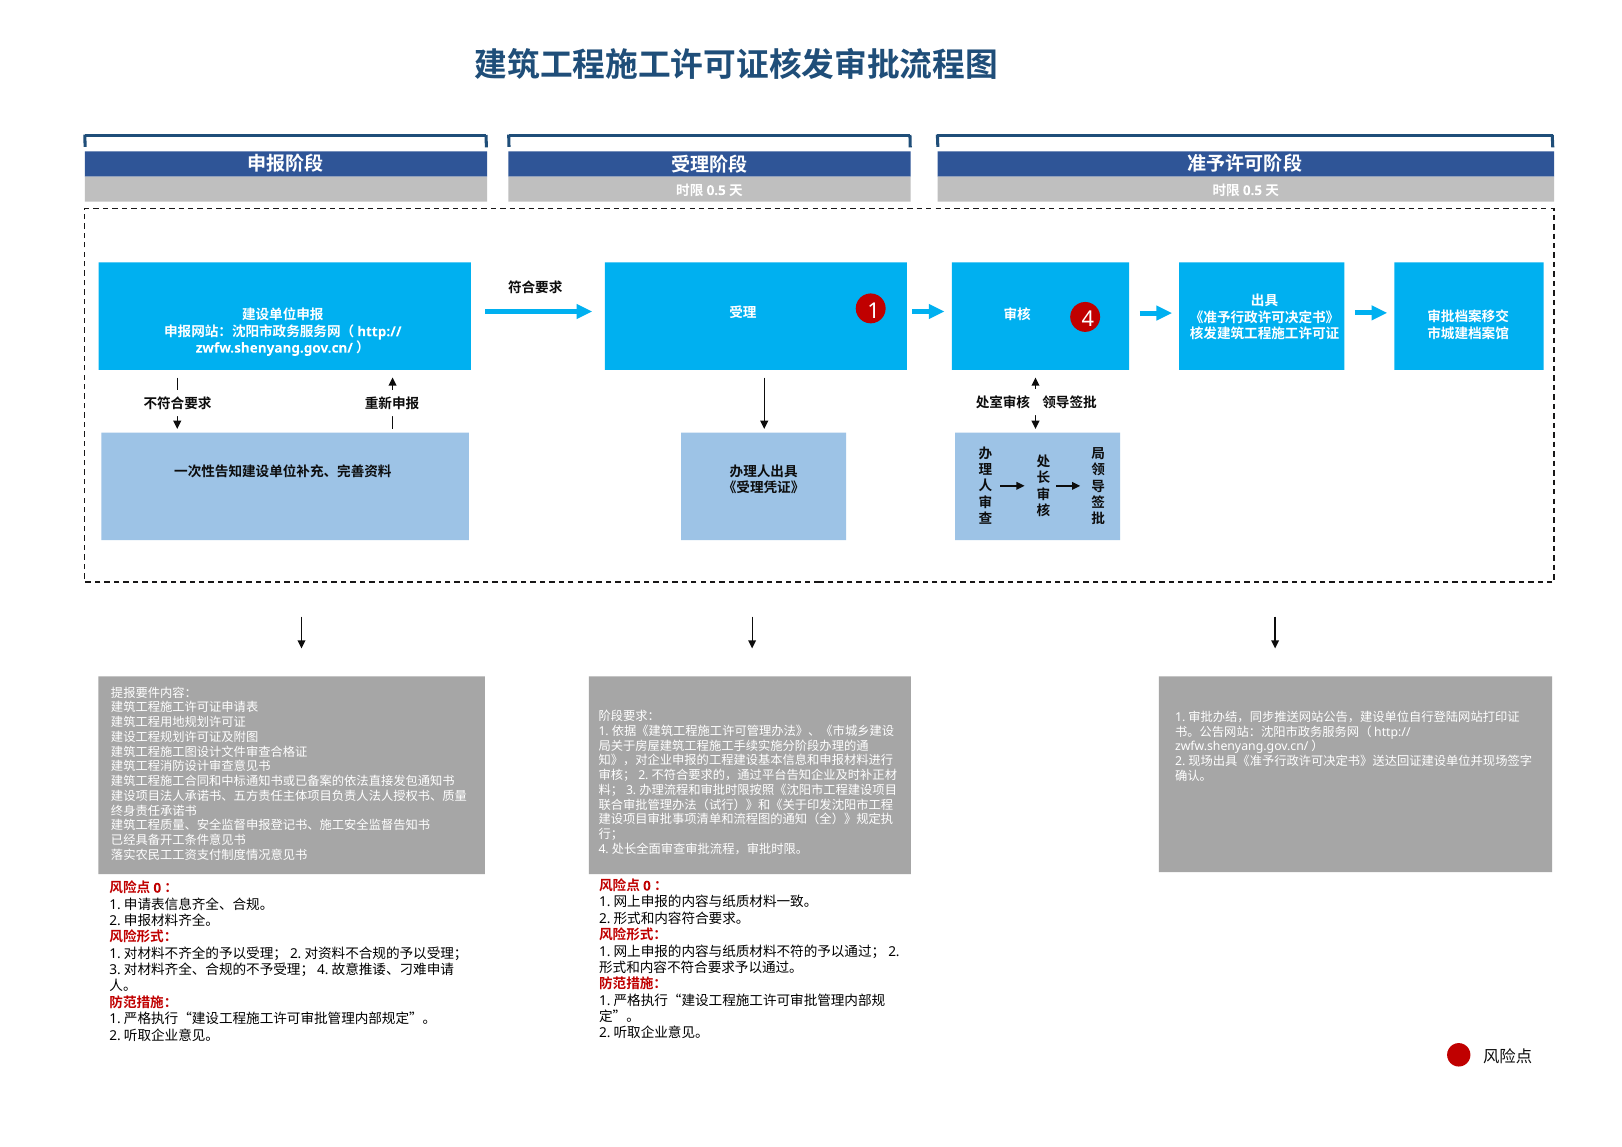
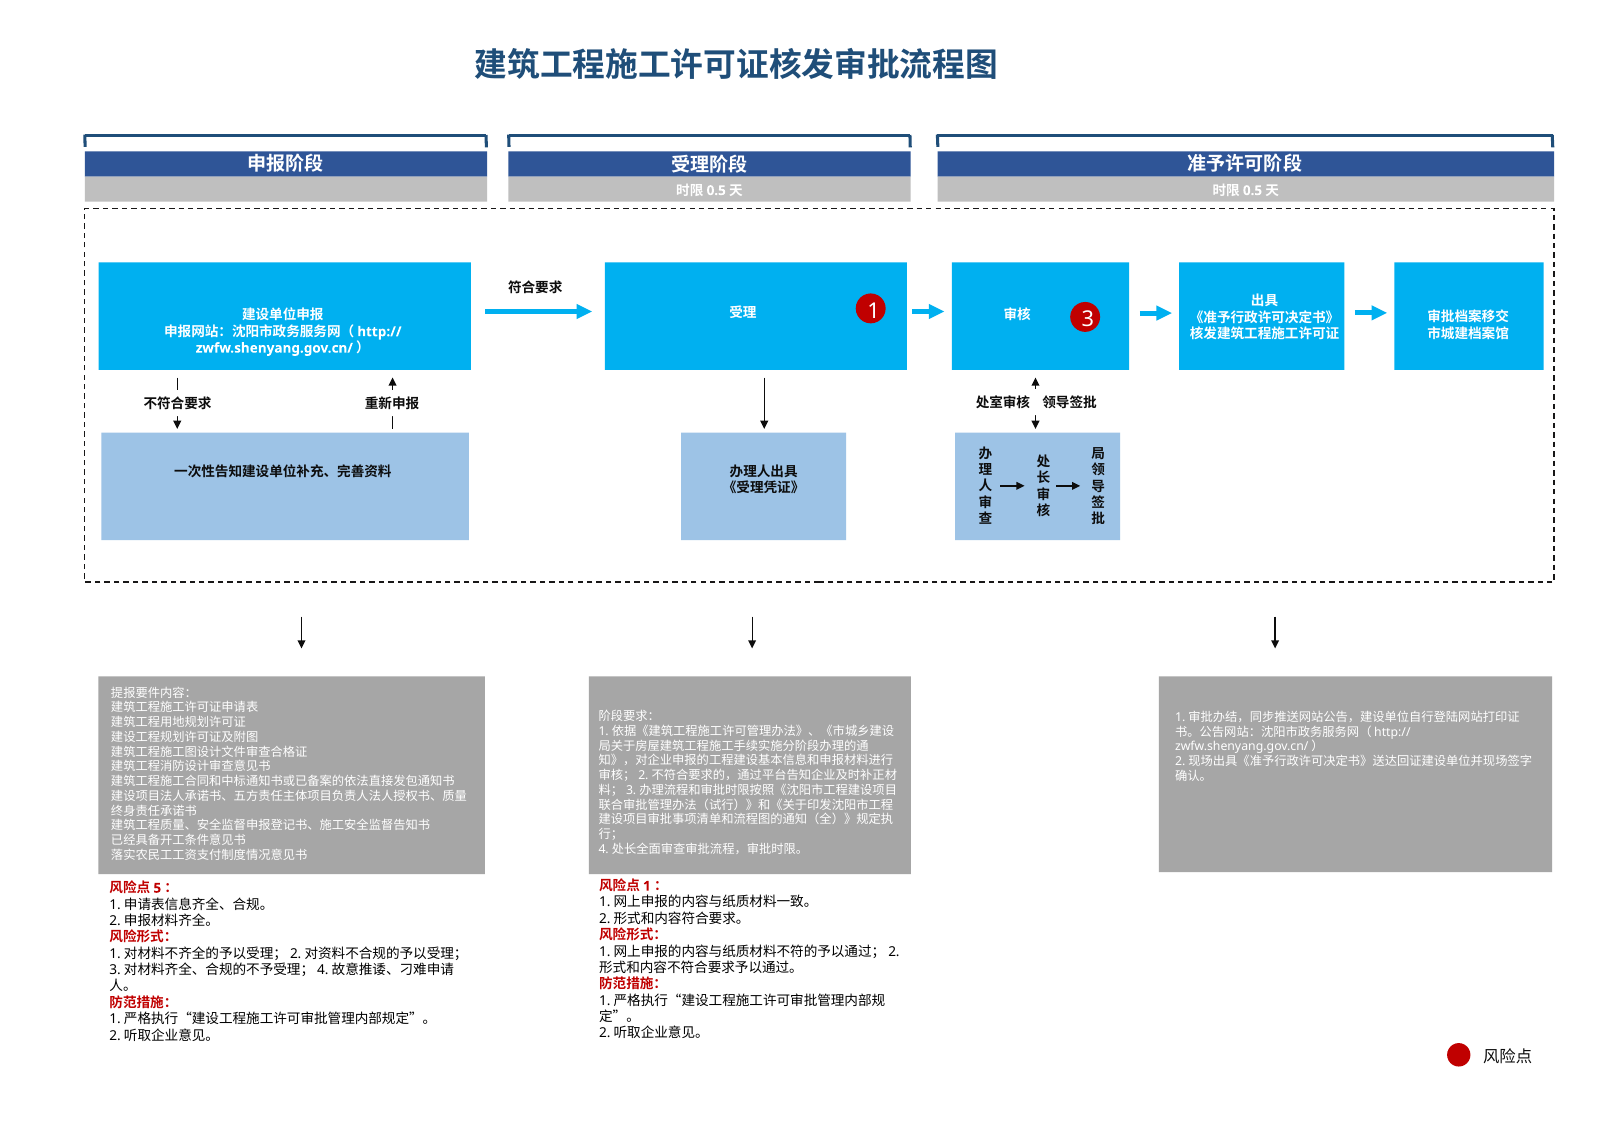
4: 4 -> 3 (1088, 320)
0: 0 -> 1 (647, 886)
0: 0 -> 5 (157, 888)
